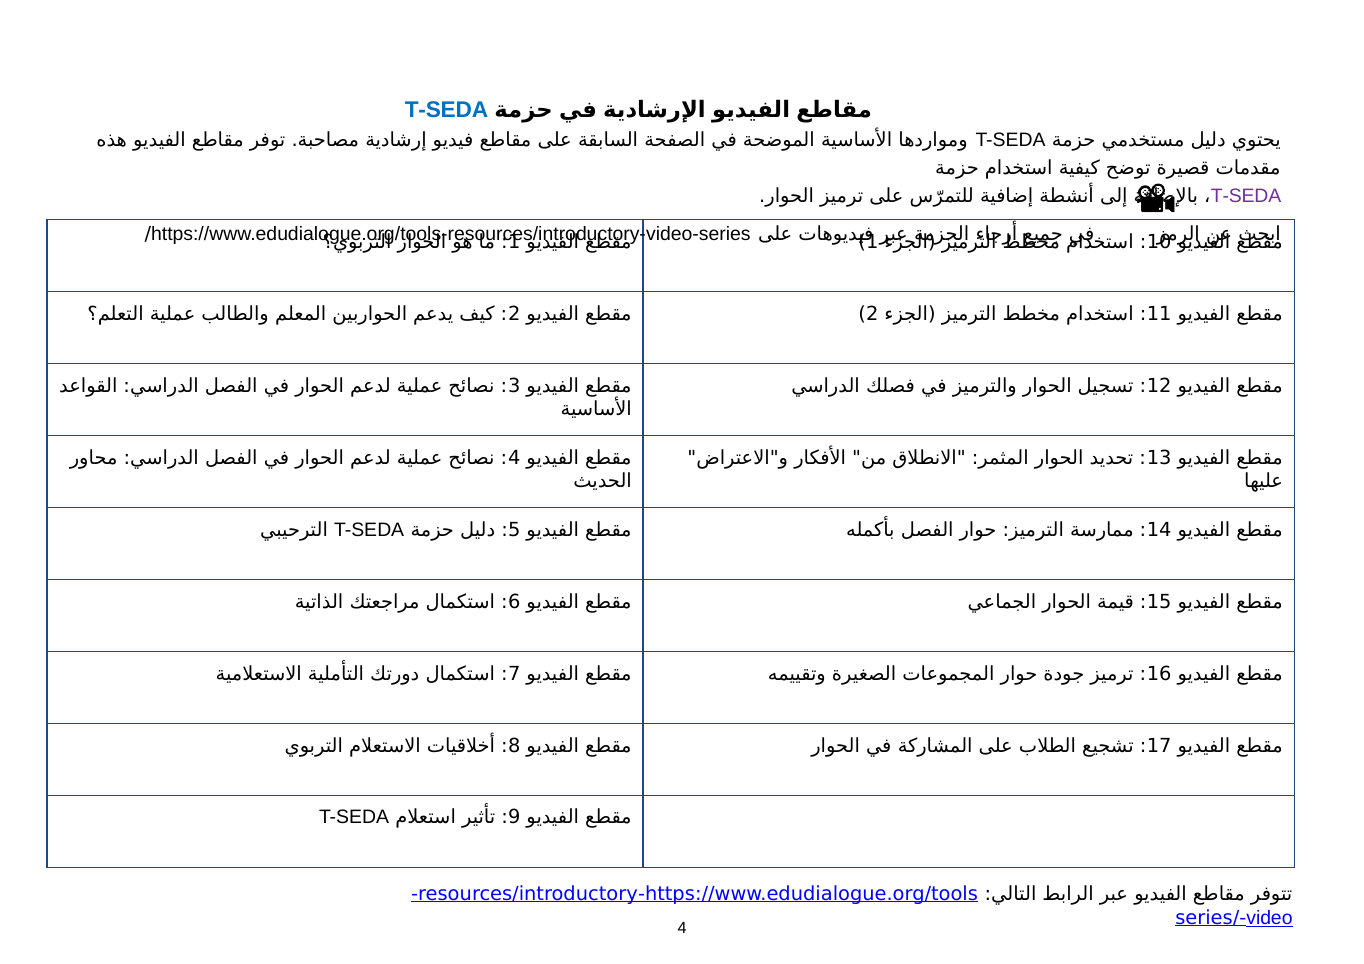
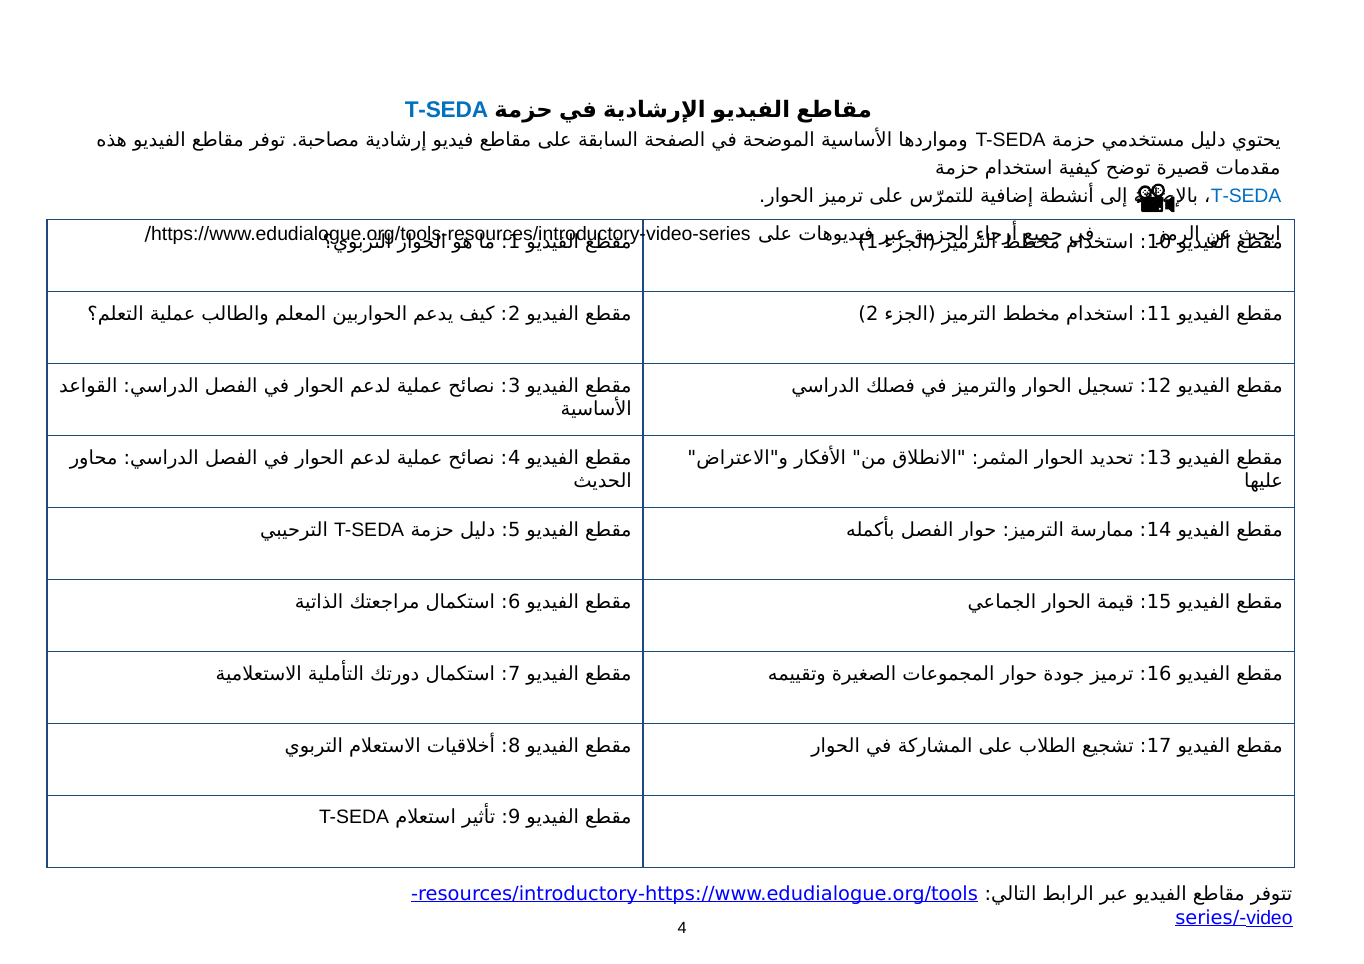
T-SEDA colour: purple -> blue (1246, 197)
